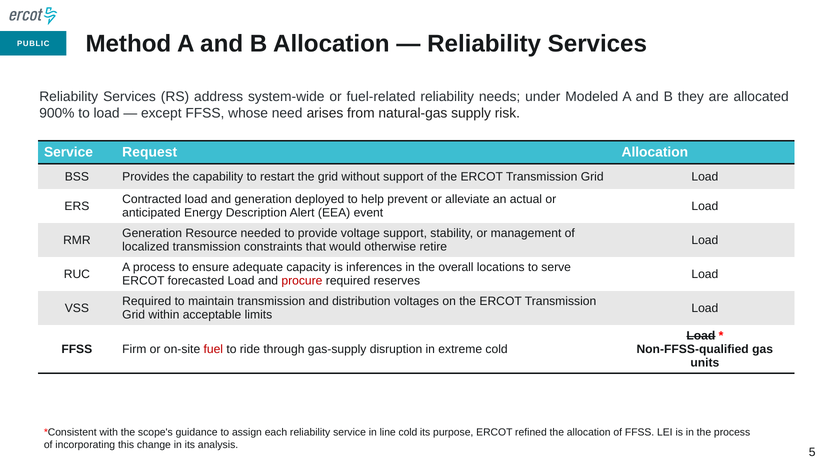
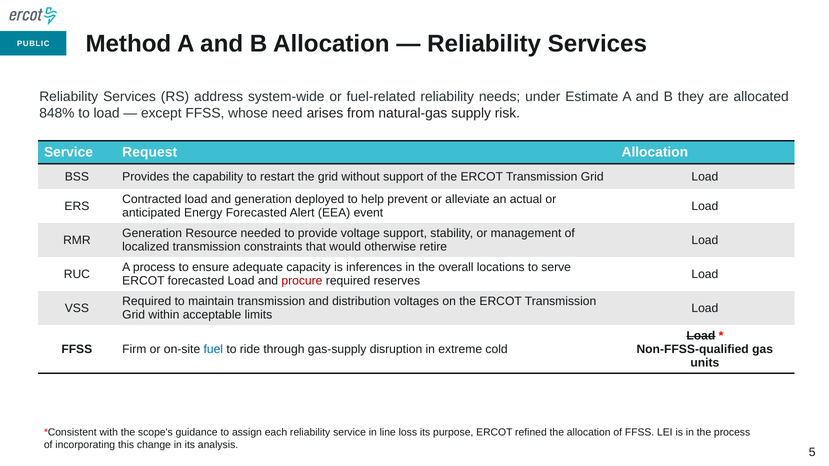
Modeled: Modeled -> Estimate (592, 97)
900%: 900% -> 848% (57, 113)
Energy Description: Description -> Forecasted (256, 213)
fuel colour: red -> blue (213, 349)
line cold: cold -> loss (408, 433)
